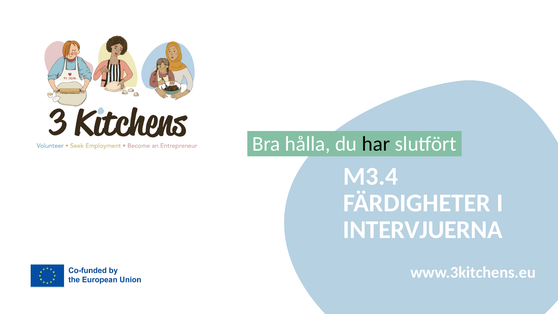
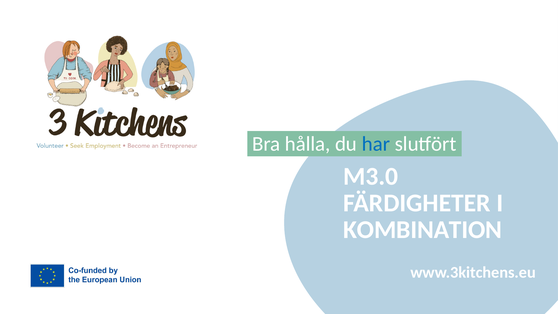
har colour: black -> blue (376, 144)
M3.4: M3.4 -> M3.0 (371, 176)
INTERVJUERNA: INTERVJUERNA -> KOMBINATION (423, 230)
